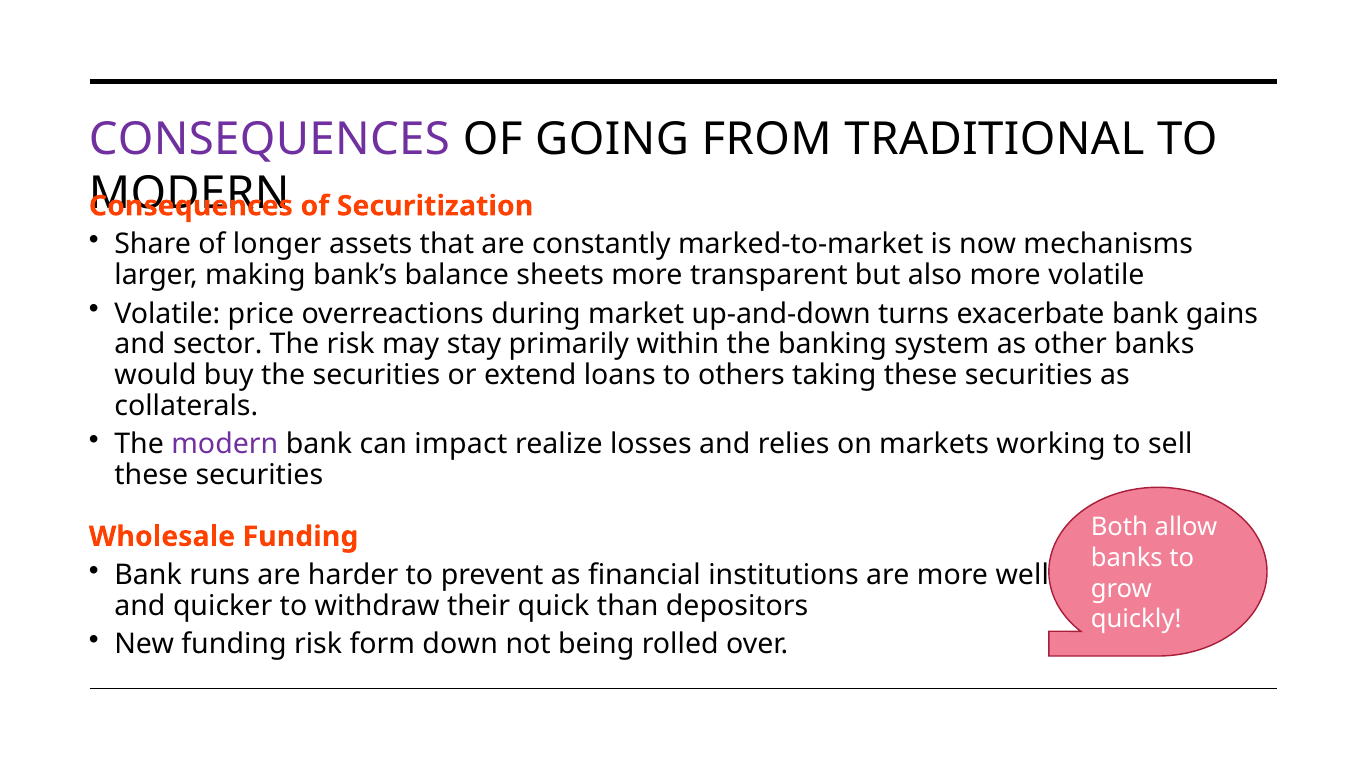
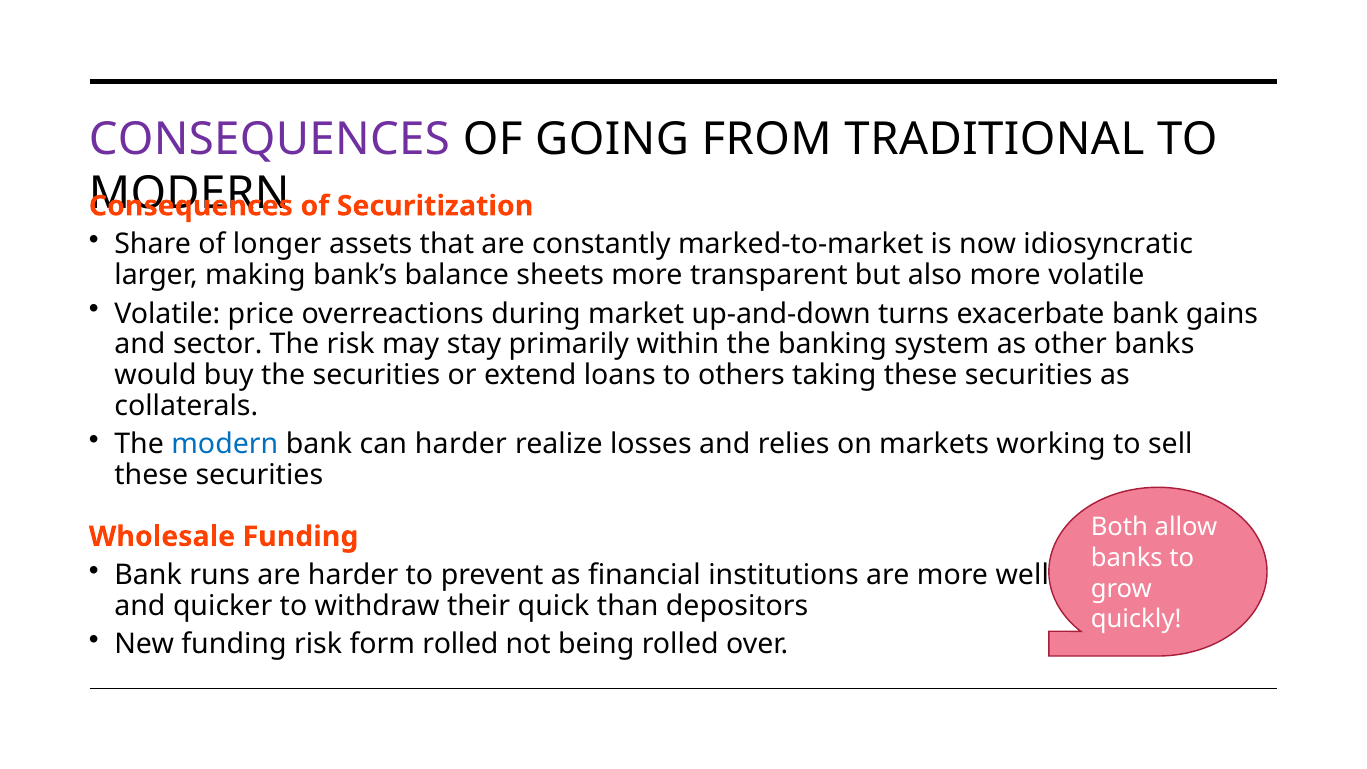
mechanisms: mechanisms -> idiosyncratic (1108, 244)
modern colour: purple -> blue (225, 444)
can impact: impact -> harder (461, 444)
form down: down -> rolled (460, 644)
